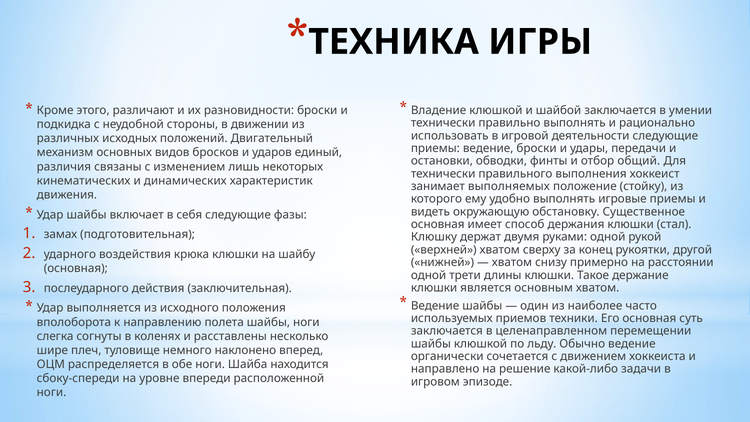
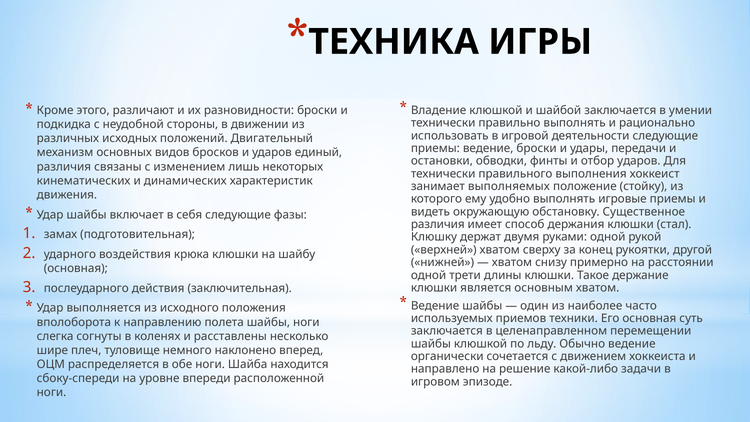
отбор общий: общий -> ударов (639, 161)
основная: основная -> различия (438, 224)
